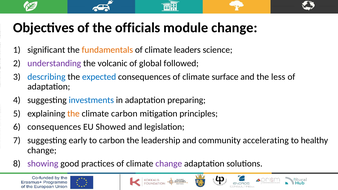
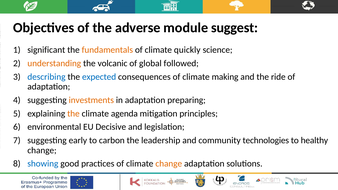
officials: officials -> adverse (138, 28)
module change: change -> suggest (235, 28)
leaders: leaders -> quickly (187, 50)
understanding colour: purple -> orange (54, 63)
surface: surface -> making (225, 77)
less: less -> ride (278, 77)
investments colour: blue -> orange (91, 100)
climate carbon: carbon -> agenda (124, 114)
consequences: consequences -> environmental (54, 127)
Showed: Showed -> Decisive (111, 127)
accelerating: accelerating -> technologies (266, 140)
showing colour: purple -> blue (43, 164)
change colour: purple -> orange (169, 164)
